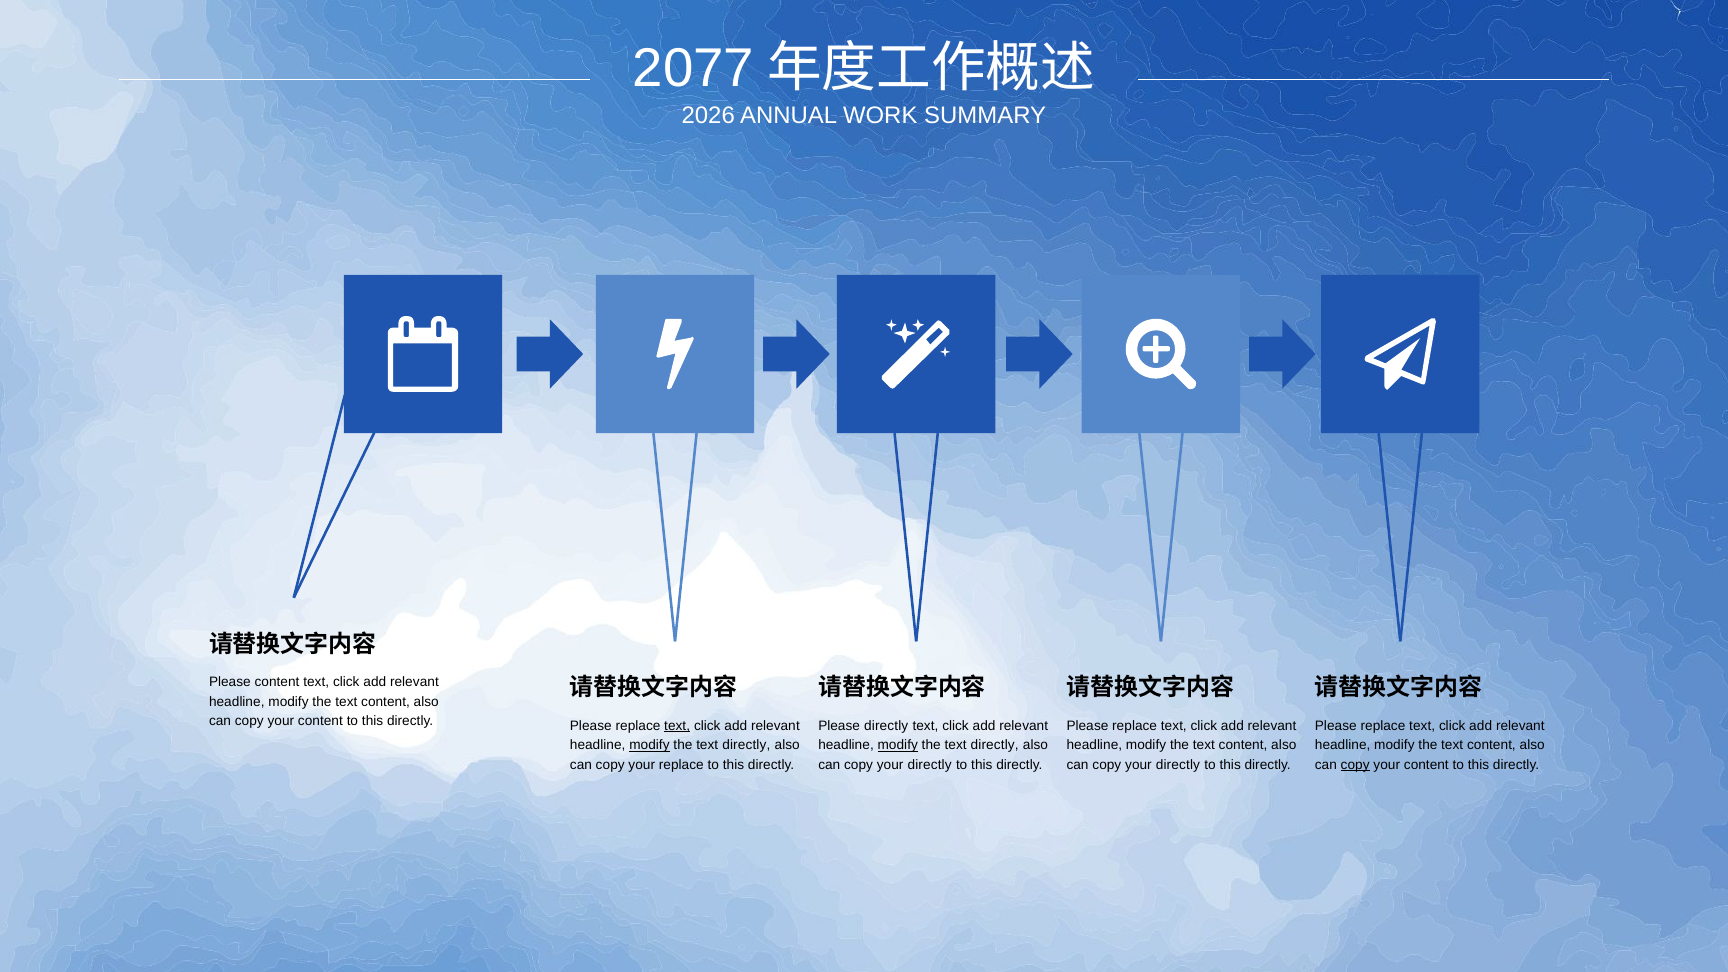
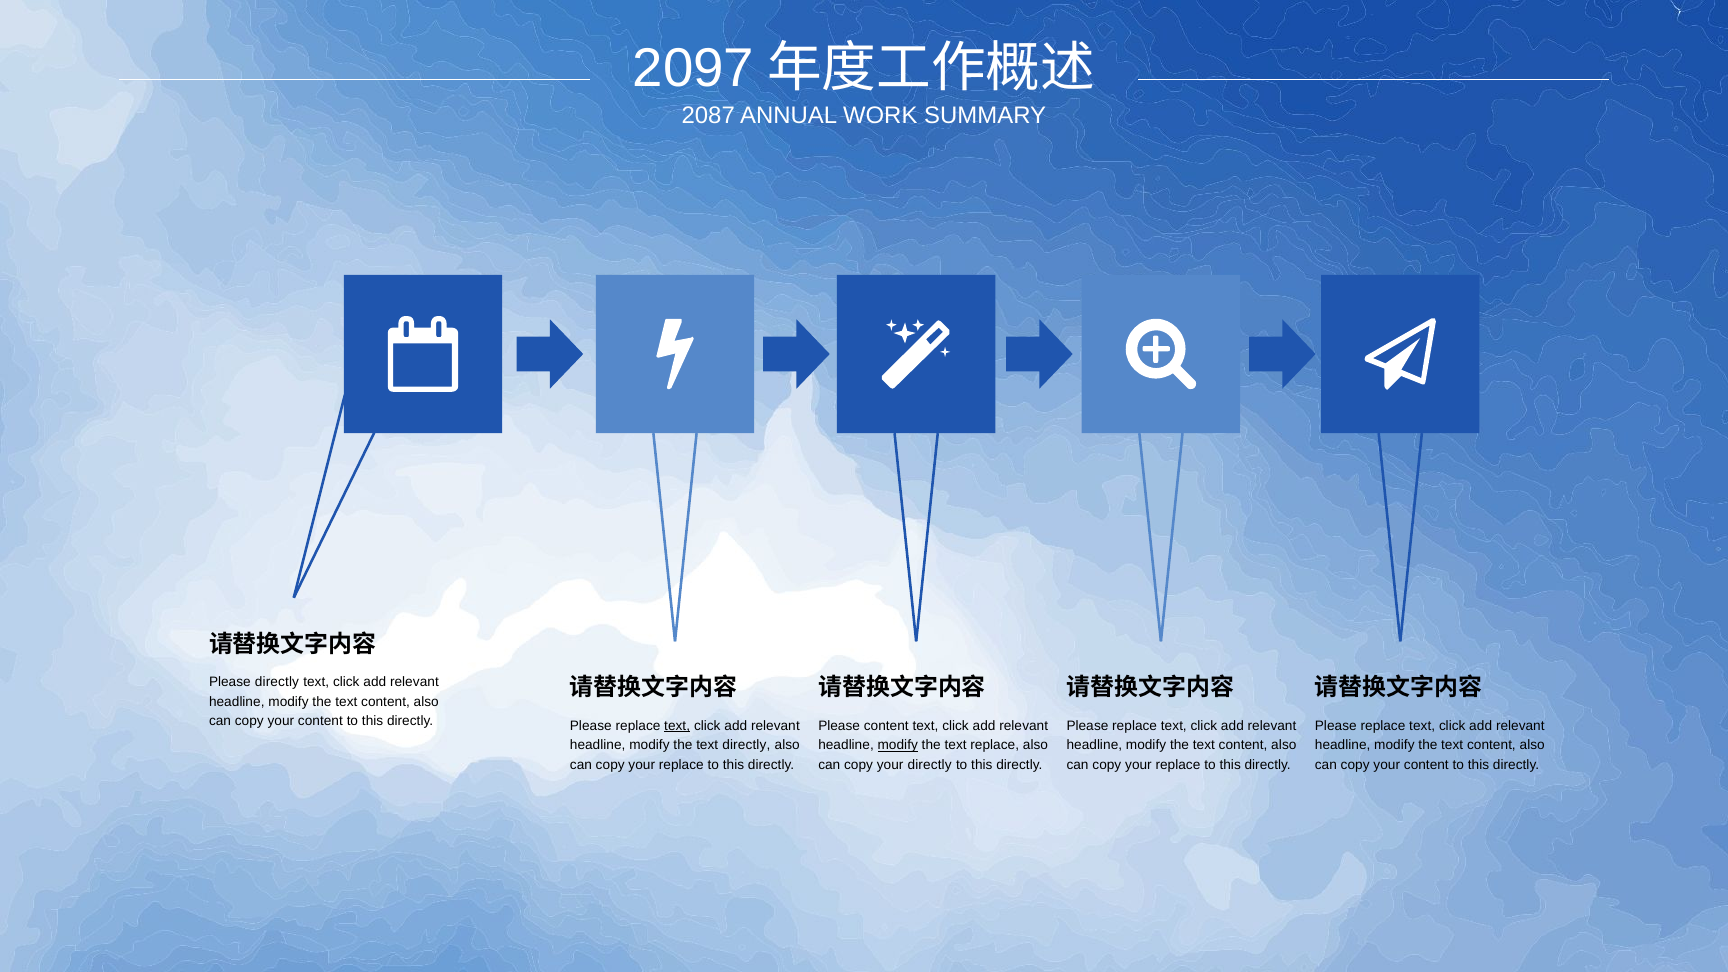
2077: 2077 -> 2097 (693, 68)
2026: 2026 -> 2087 (708, 116)
Please content: content -> directly (277, 682)
Please directly: directly -> content (886, 726)
modify underline: present -> none (649, 745)
directly: directly -> replace (995, 745)
directly: directly -> replace (1178, 765)
copy underline: present -> none (1355, 765)
